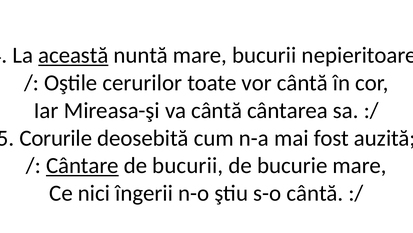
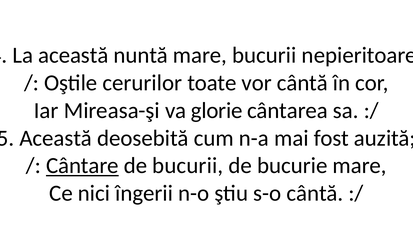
această underline: present -> none (73, 55)
va cântă: cântă -> glorie (217, 110)
Corurile: Corurile -> Această (56, 138)
